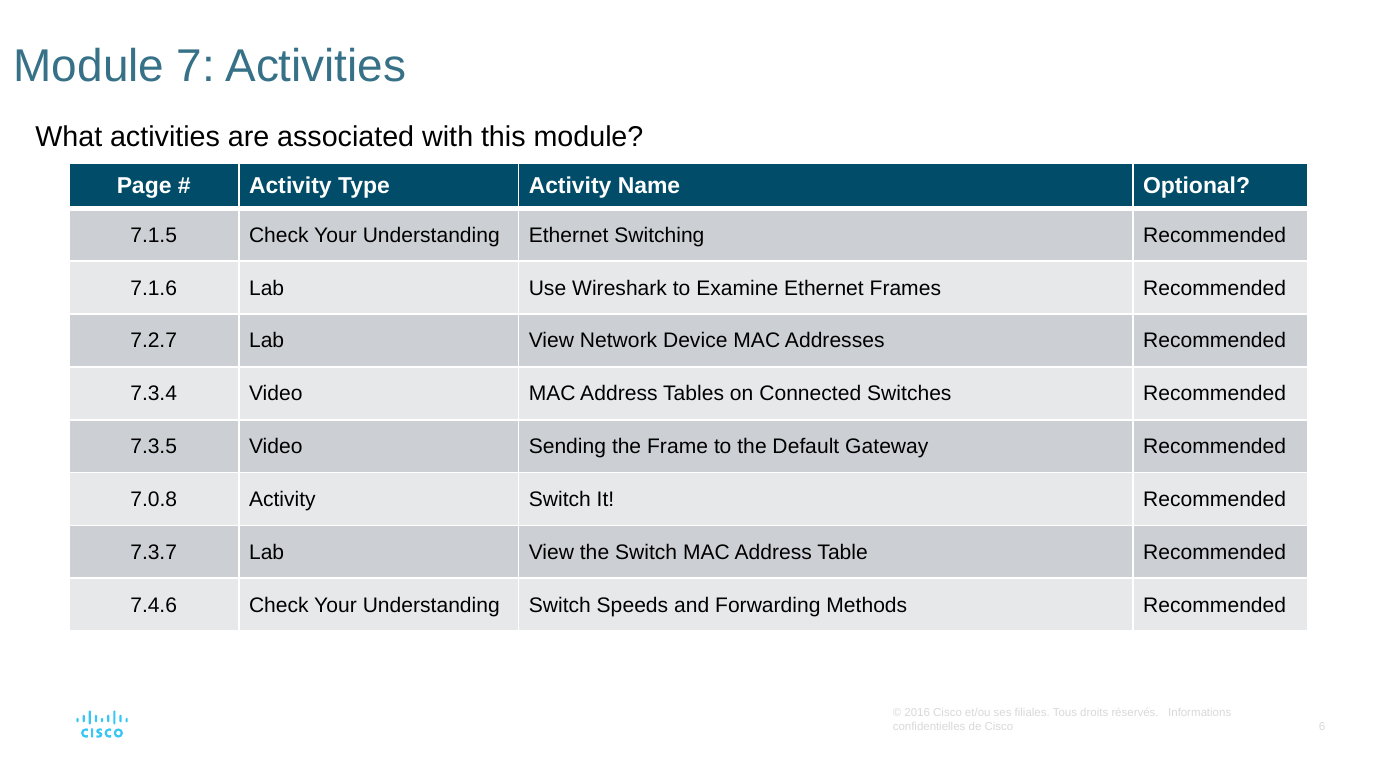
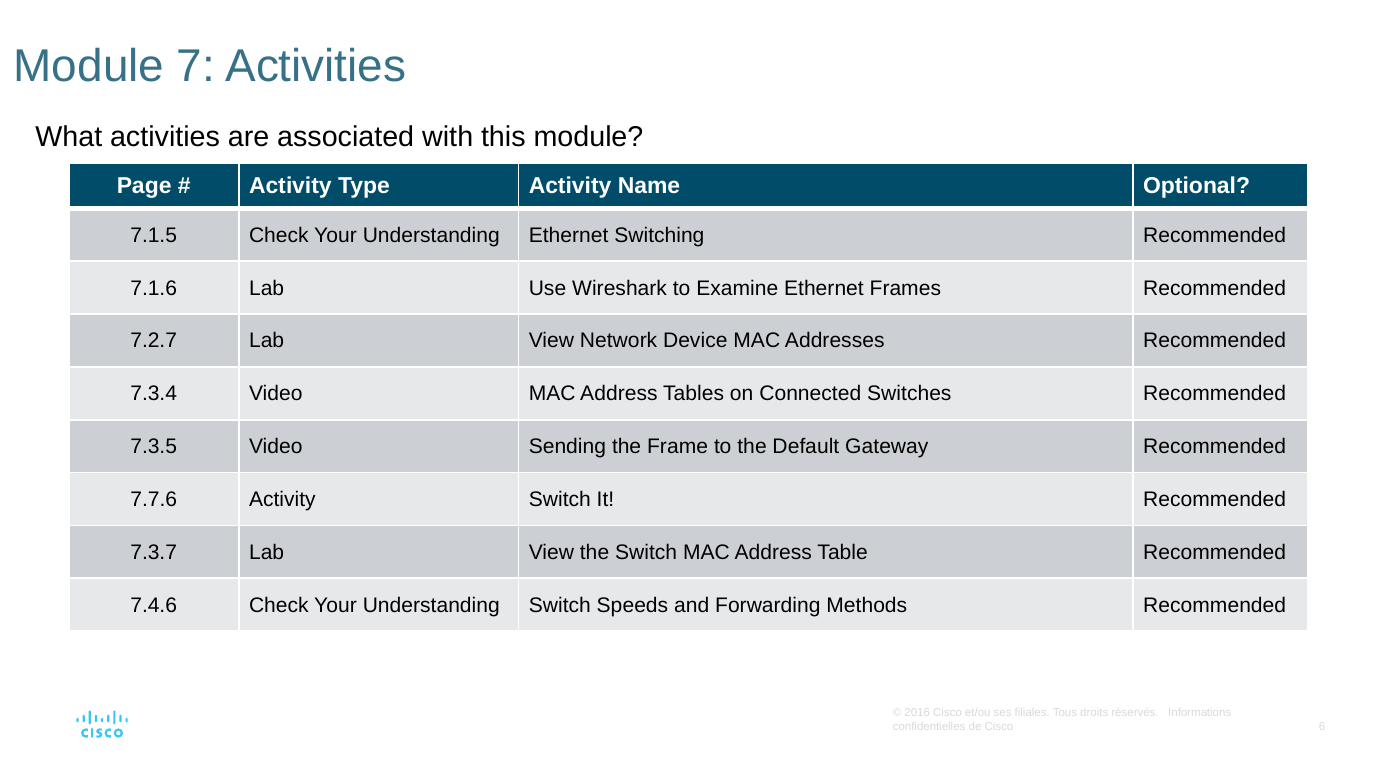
7.0.8: 7.0.8 -> 7.7.6 (154, 499)
